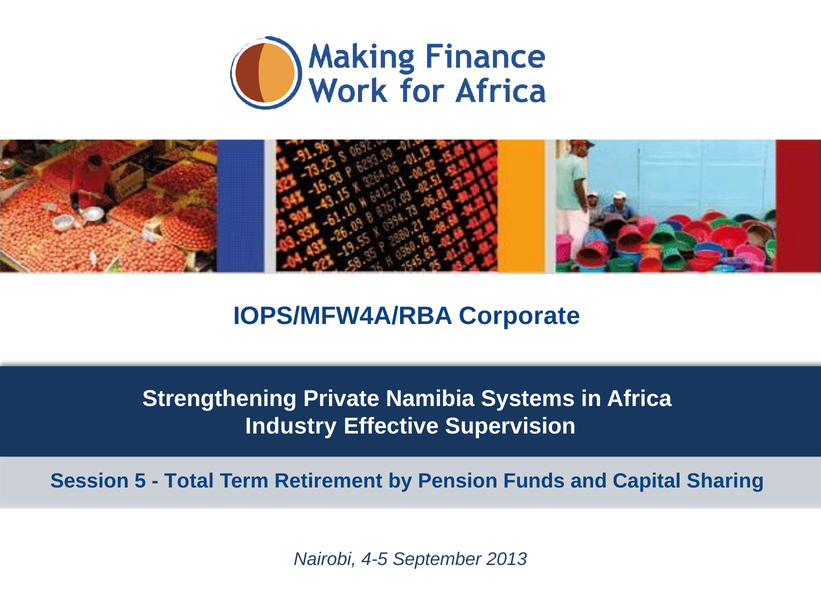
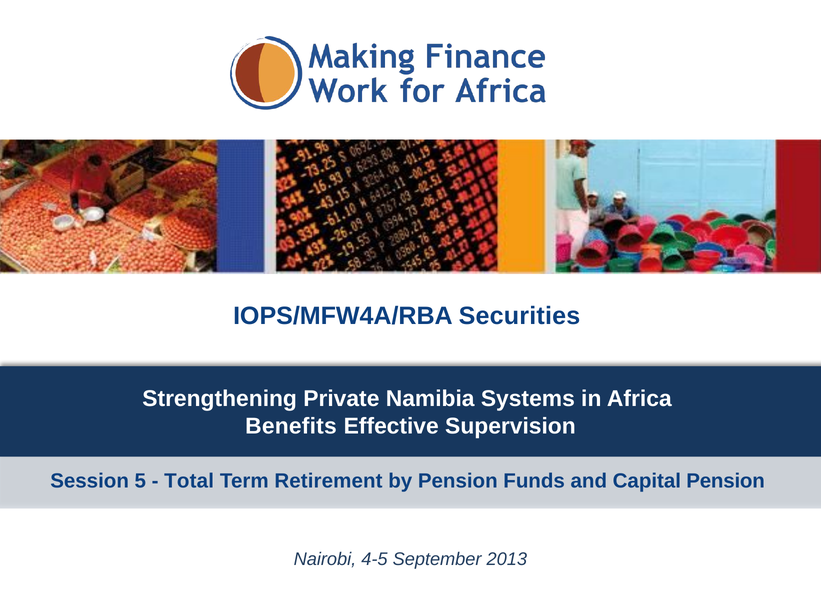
Corporate: Corporate -> Securities (519, 316)
Industry: Industry -> Benefits (291, 426)
Capital Sharing: Sharing -> Pension (726, 481)
